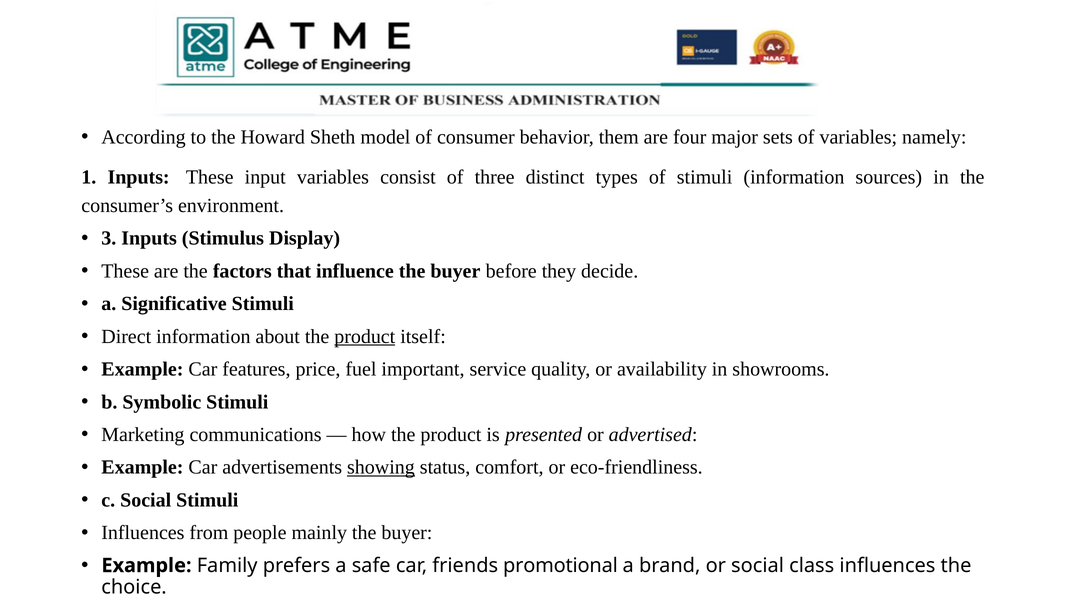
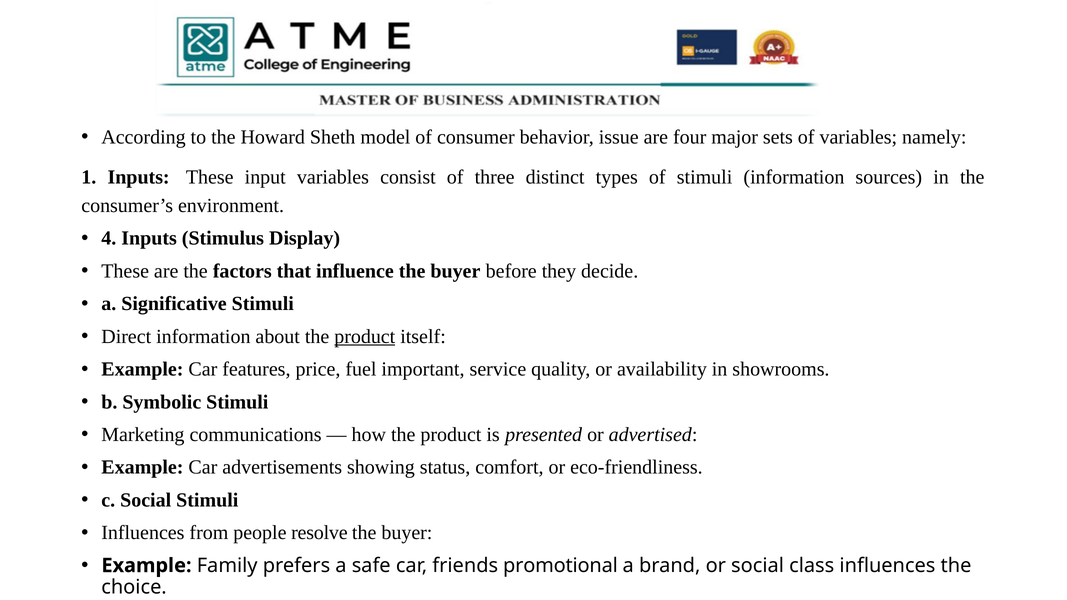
them: them -> issue (619, 137)
3: 3 -> 4 (109, 238)
showing underline: present -> none (381, 467)
mainly: mainly -> resolve (319, 533)
